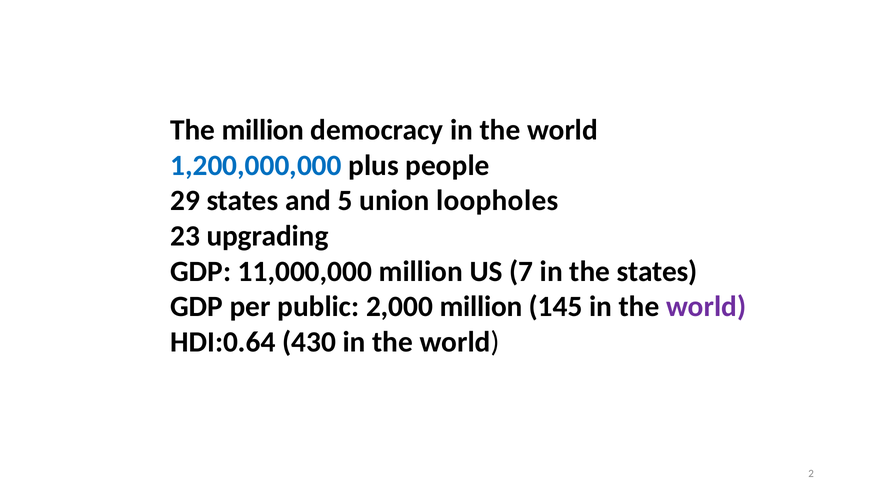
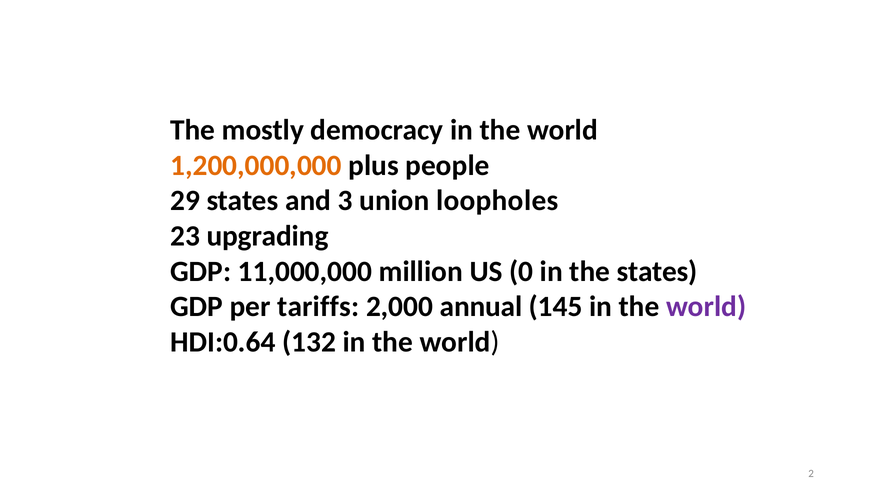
The million: million -> mostly (263, 130)
1,200,000,000 colour: blue -> orange (256, 165)
5: 5 -> 3 (345, 201)
7: 7 -> 0 (521, 271)
public: public -> tariffs (318, 306)
2,000 million: million -> annual (481, 306)
430: 430 -> 132 (309, 342)
